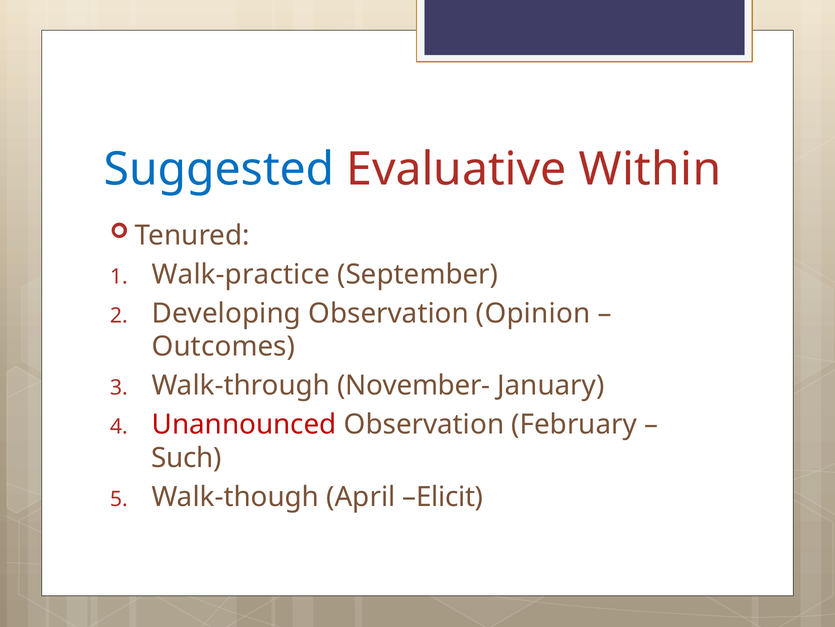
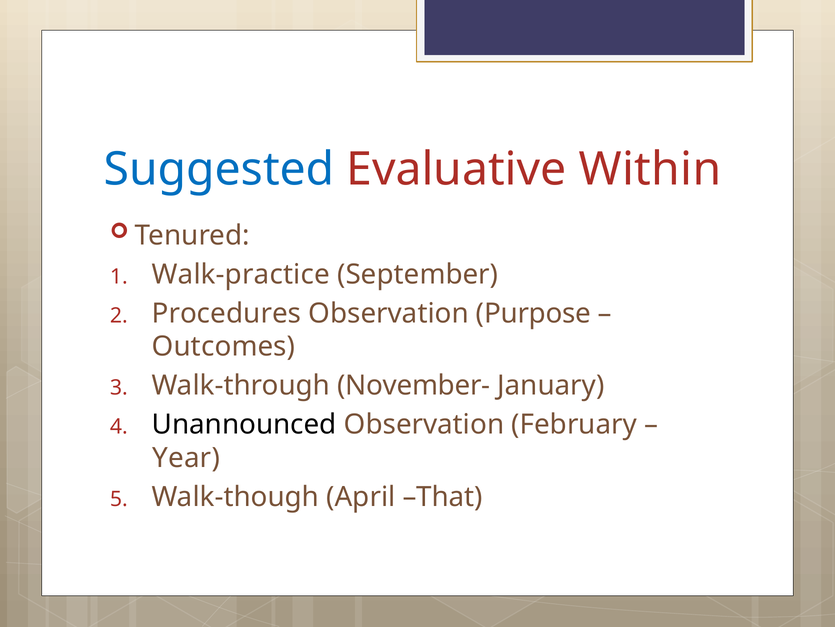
Developing: Developing -> Procedures (226, 313)
Opinion: Opinion -> Purpose (533, 313)
Unannounced colour: red -> black (244, 424)
Such: Such -> Year (186, 458)
Elicit: Elicit -> That (443, 497)
